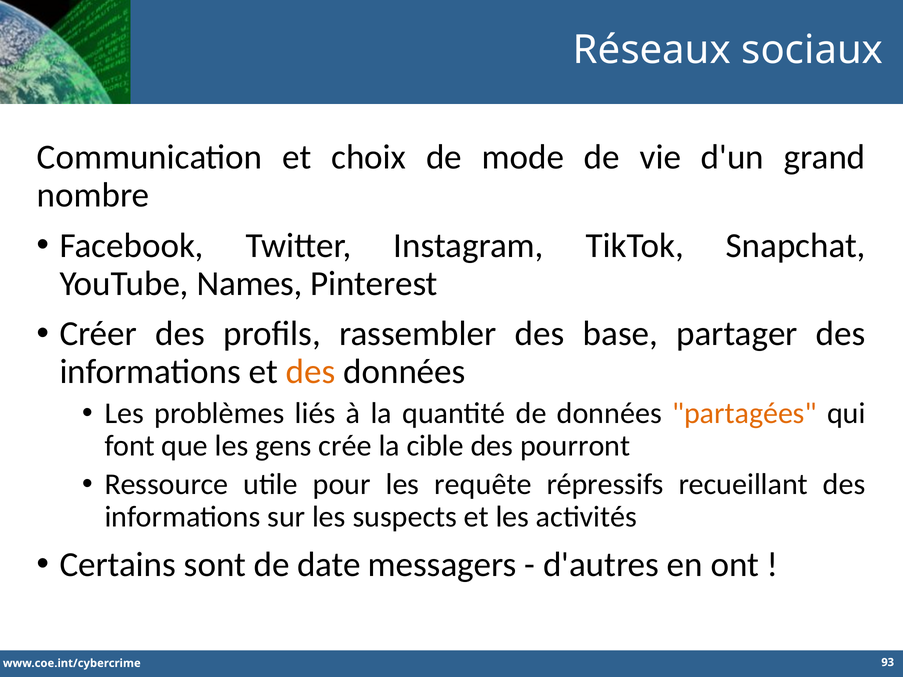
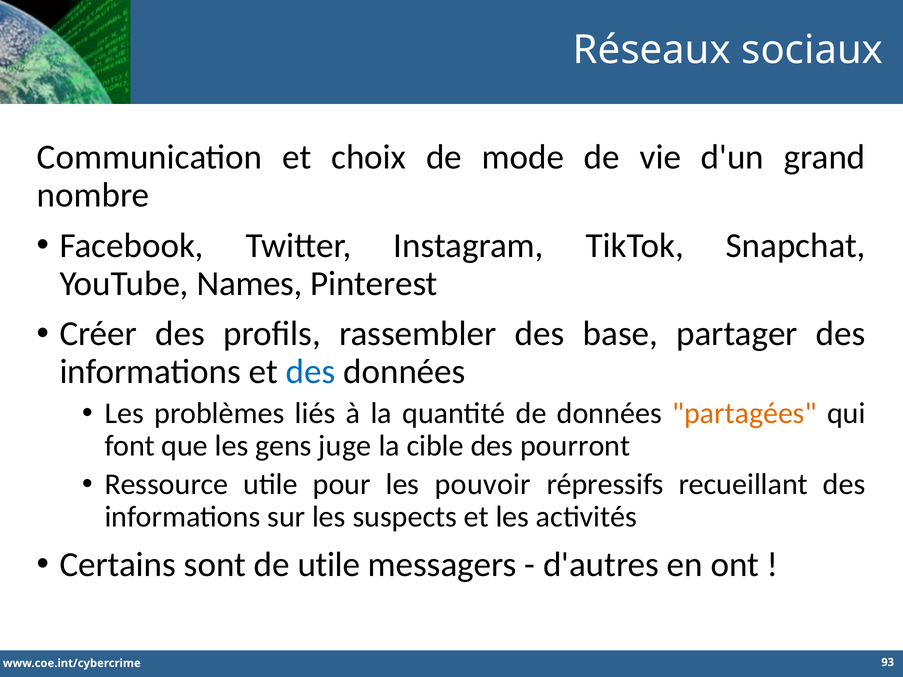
des colour: orange -> blue (311, 372)
crée: crée -> juge (345, 446)
requête: requête -> pouvoir (483, 485)
de date: date -> utile (329, 565)
